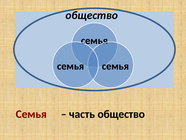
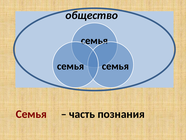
часть общество: общество -> познания (121, 114)
